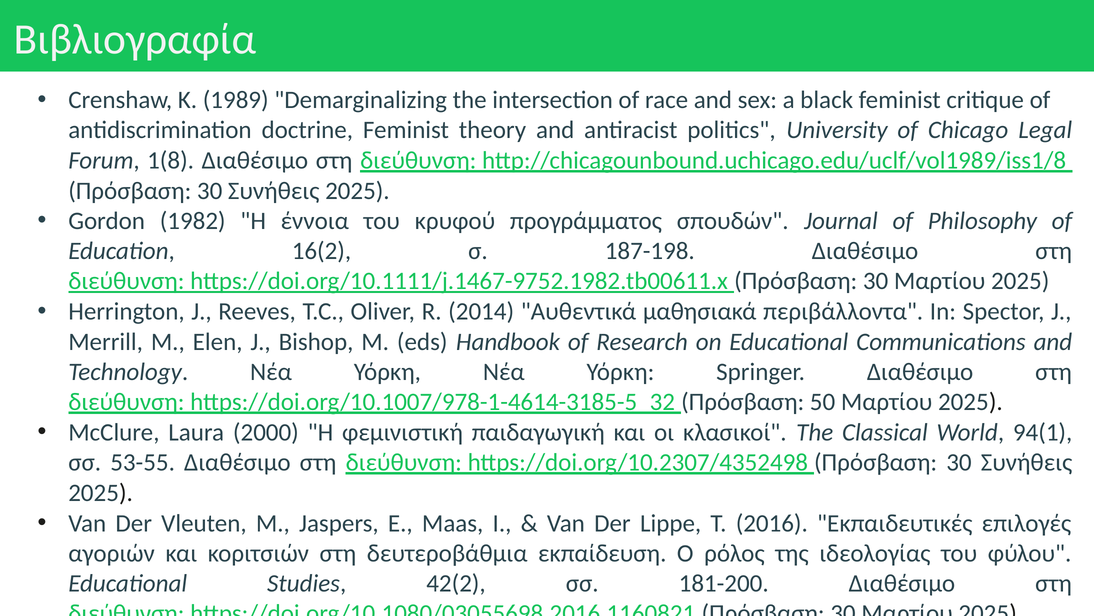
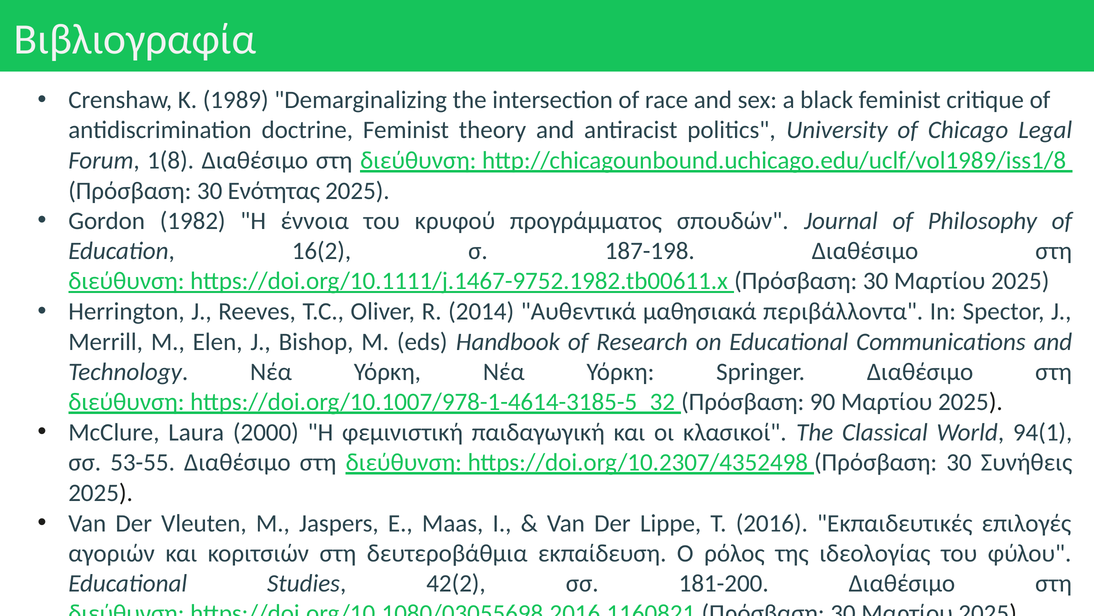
Συνήθεις: Συνήθεις -> Ενότητας (274, 191)
50: 50 -> 90 (823, 402)
